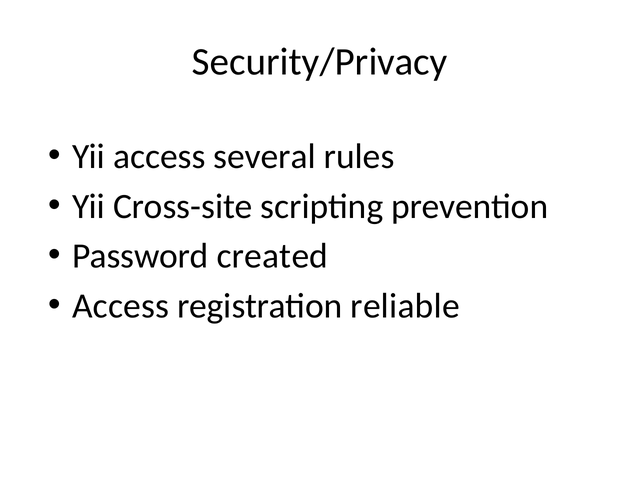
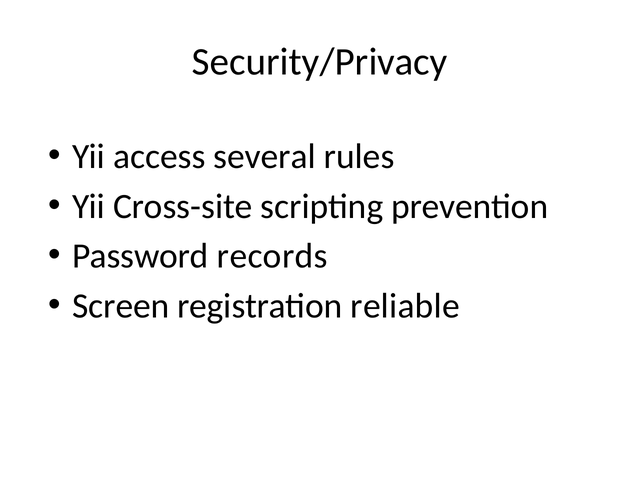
created: created -> records (272, 256)
Access: Access -> Screen (121, 306)
